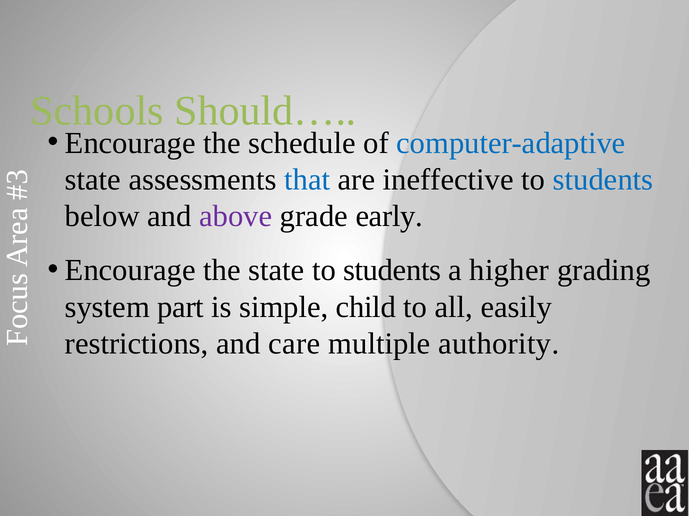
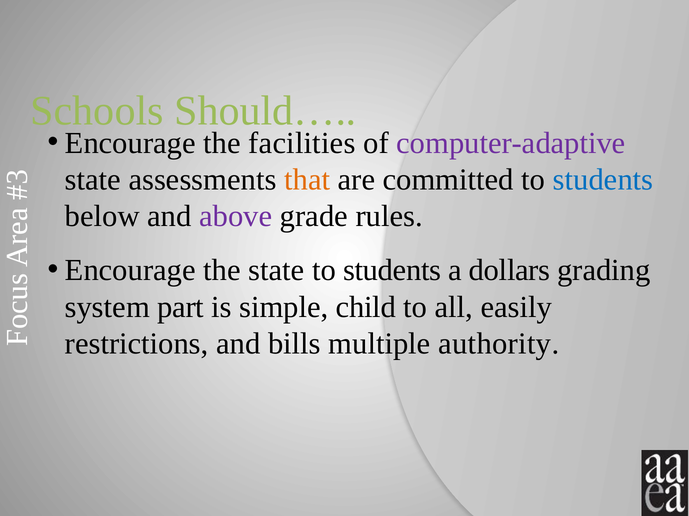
schedule: schedule -> facilities (302, 143)
computer-adaptive colour: blue -> purple (511, 143)
that colour: blue -> orange (307, 180)
ineffective: ineffective -> committed (448, 180)
early: early -> rules (389, 217)
higher: higher -> dollars (510, 271)
care: care -> bills (294, 344)
